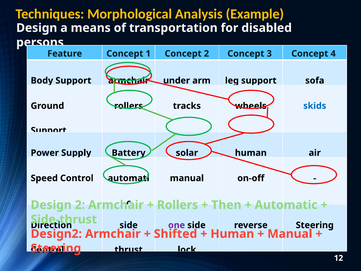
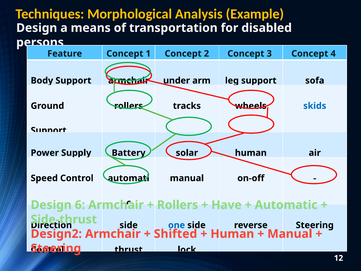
Design 2: 2 -> 6 (80, 205)
Then: Then -> Have (226, 205)
one colour: purple -> blue (177, 225)
